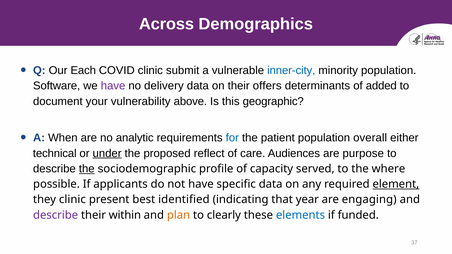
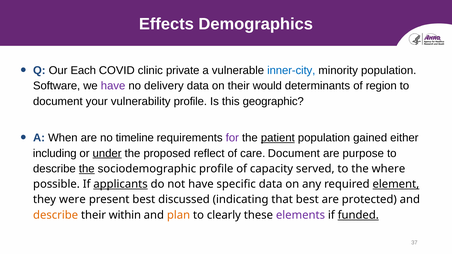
Across: Across -> Effects (166, 24)
submit: submit -> private (183, 70)
offers: offers -> would (267, 86)
added: added -> region (381, 86)
vulnerability above: above -> profile (190, 101)
analytic: analytic -> timeline (135, 138)
for colour: blue -> purple (232, 138)
patient underline: none -> present (278, 138)
overall: overall -> gained (370, 138)
technical: technical -> including (55, 153)
care Audiences: Audiences -> Document (294, 153)
applicants underline: none -> present (121, 184)
they clinic: clinic -> were (72, 200)
identified: identified -> discussed (184, 200)
that year: year -> best (307, 200)
engaging: engaging -> protected (369, 200)
describe colour: purple -> orange (56, 215)
elements colour: blue -> purple (300, 215)
funded underline: none -> present (358, 215)
